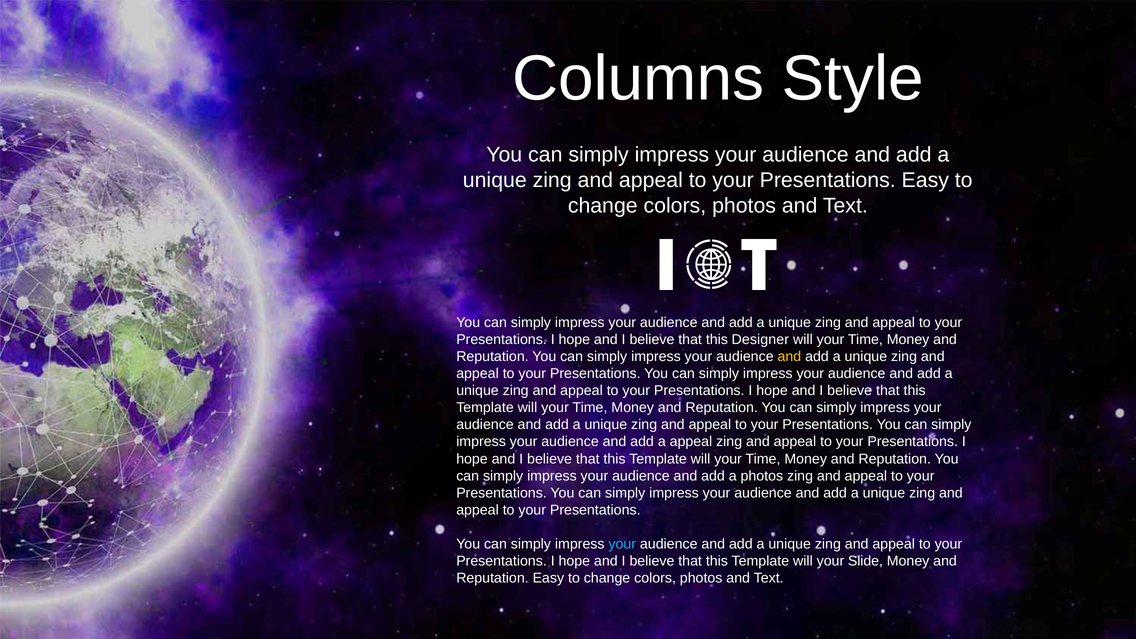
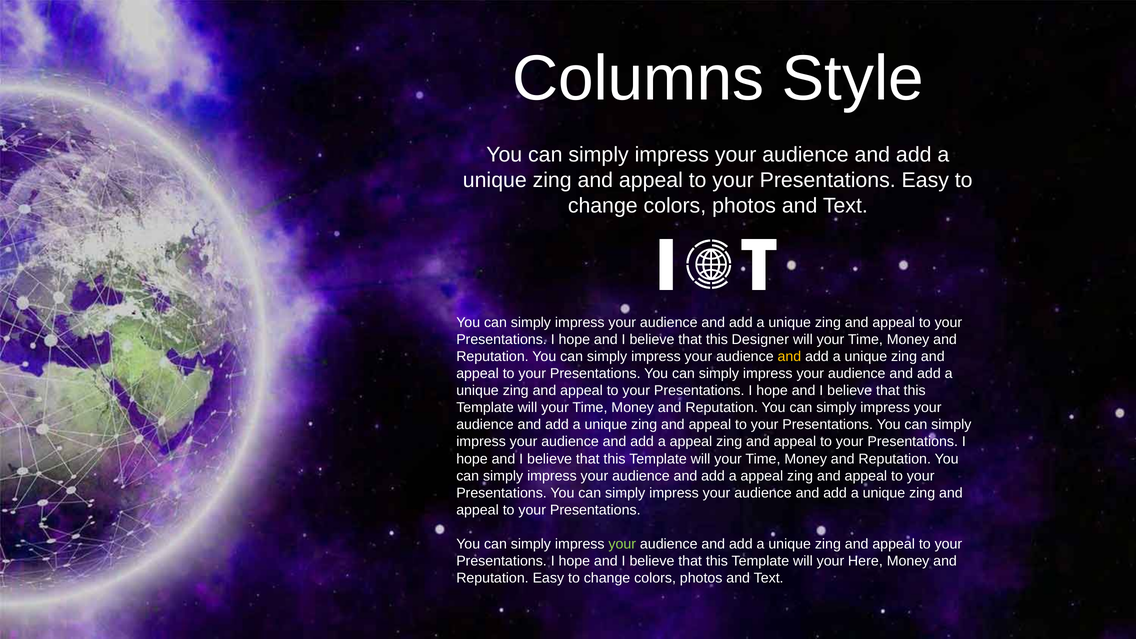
photos: photos -> appeal (762, 476)
your colour: light blue -> light green (622, 544)
Slide: Slide -> Here (865, 561)
